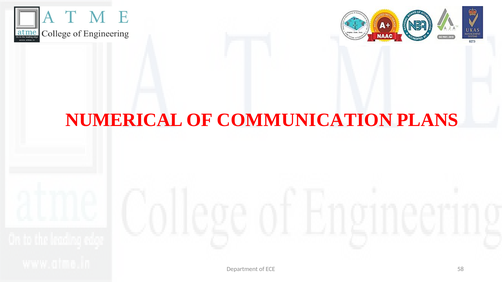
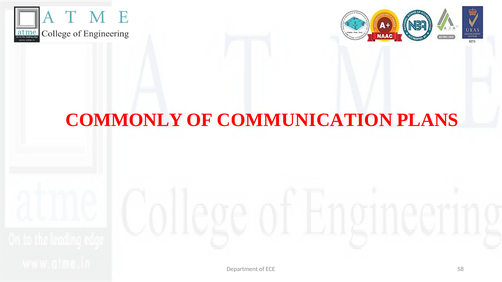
NUMERICAL: NUMERICAL -> COMMONLY (124, 120)
